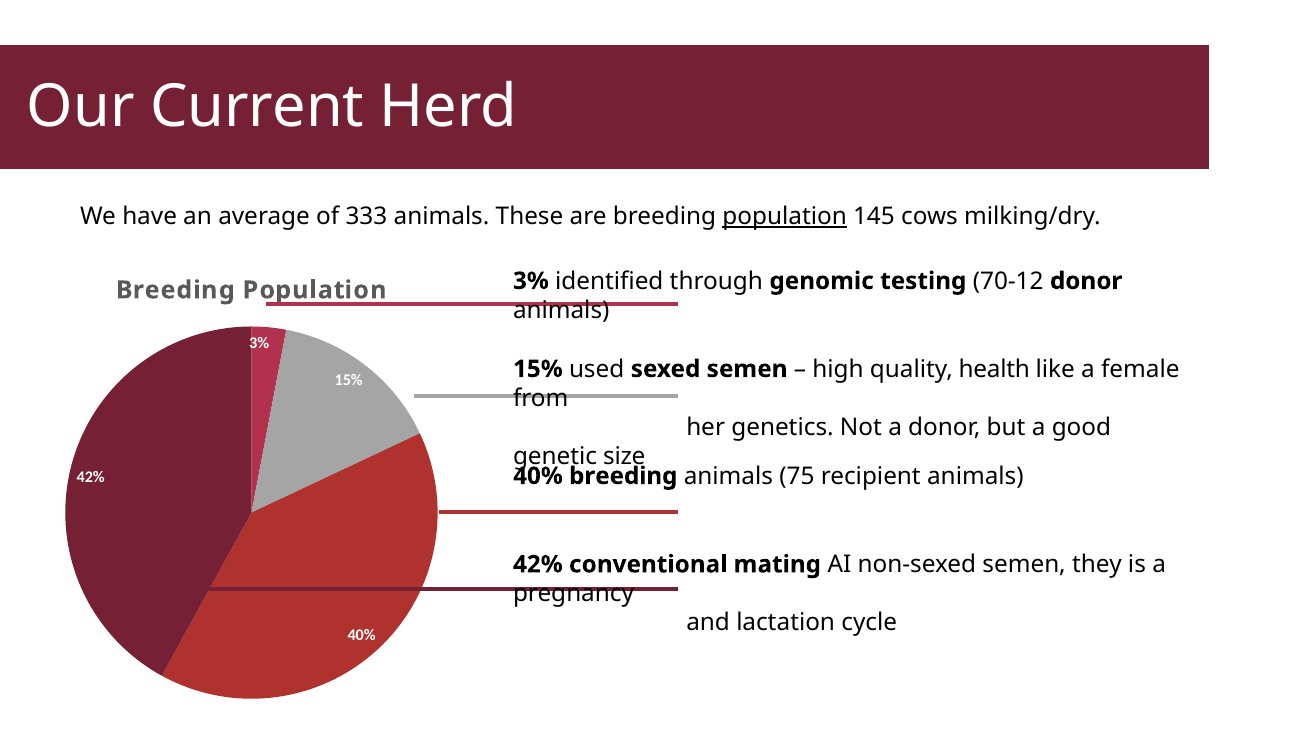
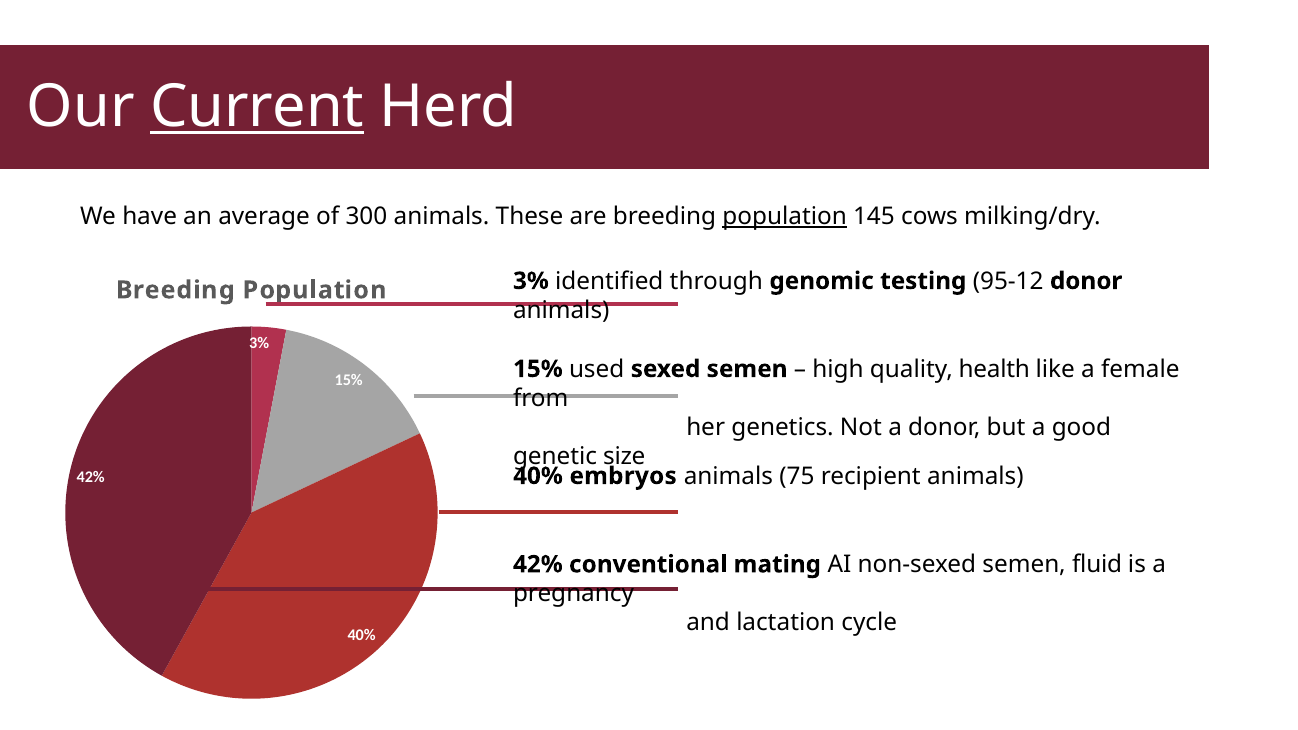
Current underline: none -> present (257, 107)
333: 333 -> 300 (366, 217)
70-12: 70-12 -> 95-12 (1008, 281)
40% breeding: breeding -> embryos (623, 476)
they: they -> fluid (1097, 564)
